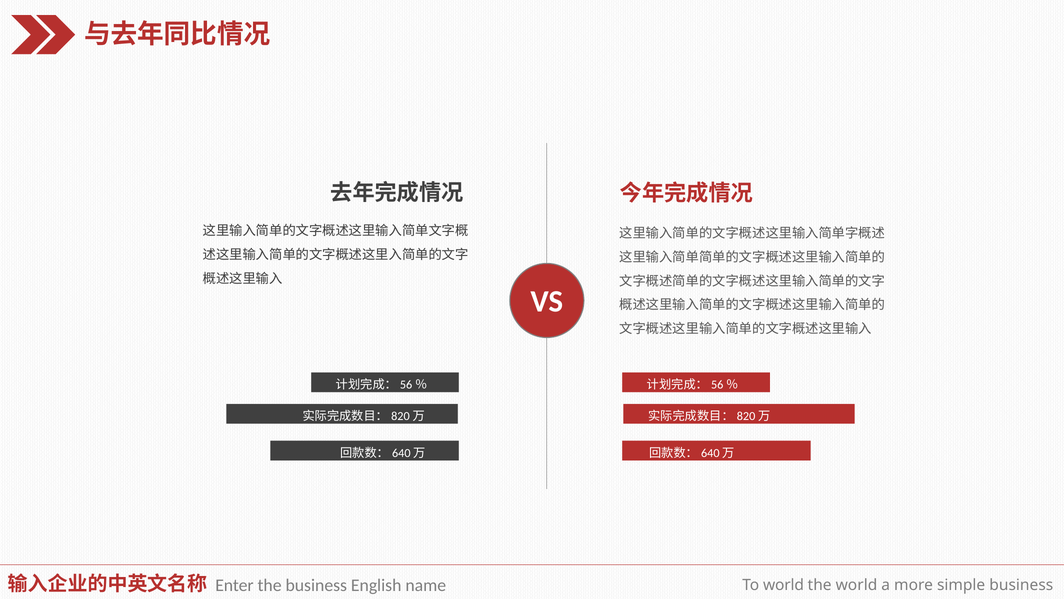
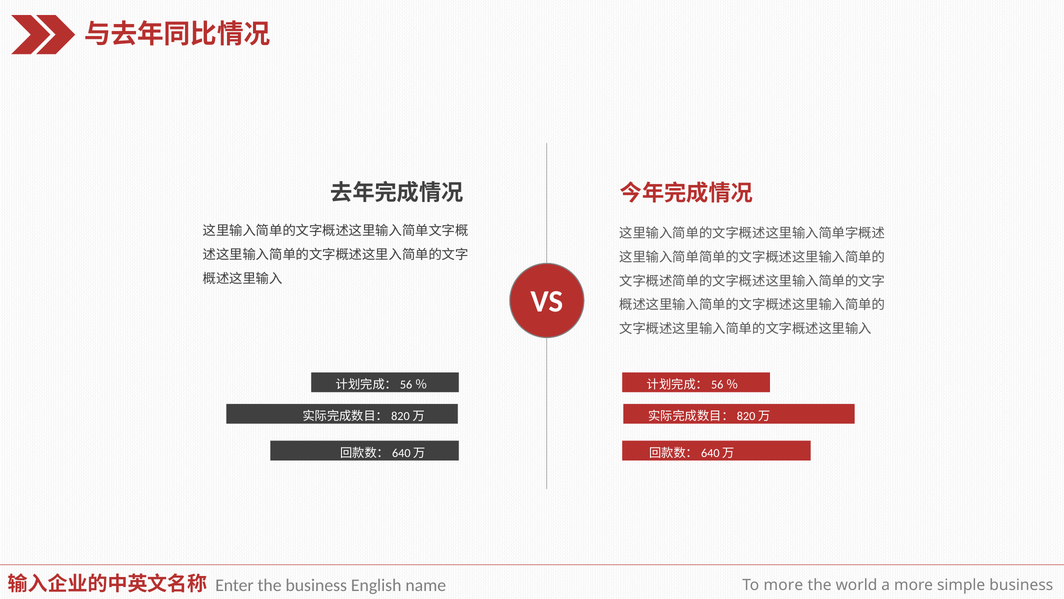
To world: world -> more (783, 585)
